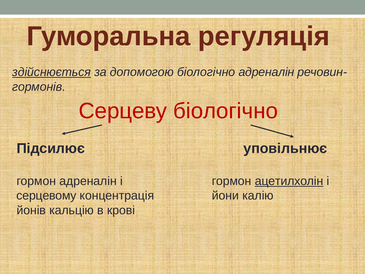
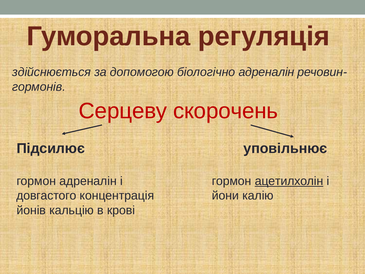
здійснюється underline: present -> none (52, 72)
Серцеву біологічно: біологічно -> скорочень (226, 111)
серцевому: серцевому -> довгастого (46, 196)
